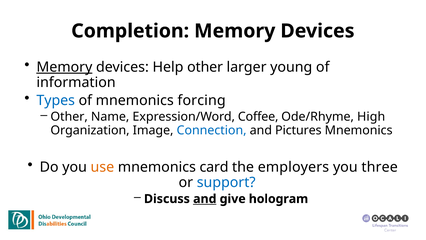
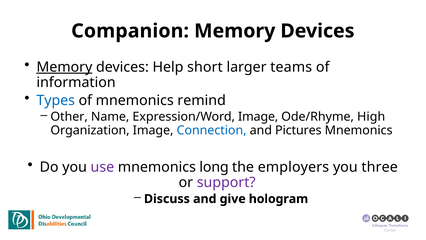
Completion: Completion -> Companion (130, 31)
Help other: other -> short (205, 67)
young: young -> teams (291, 67)
forcing: forcing -> remind (202, 100)
Expression/Word Coffee: Coffee -> Image (258, 117)
use colour: orange -> purple (102, 167)
card: card -> long (214, 167)
support colour: blue -> purple (226, 182)
and underline: present -> none (205, 199)
